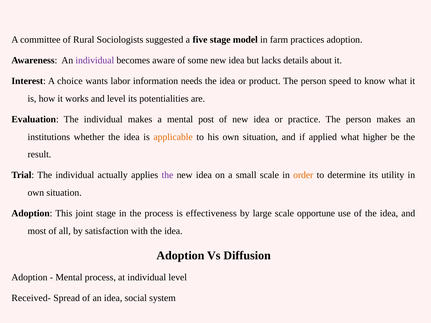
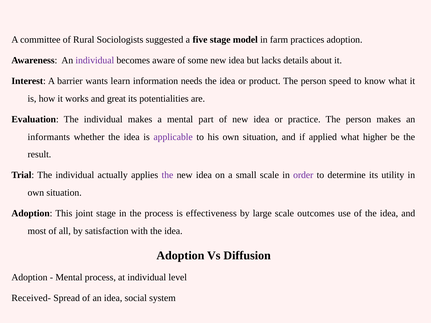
choice: choice -> barrier (70, 81)
labor: labor -> learn (120, 81)
and level: level -> great (116, 99)
post: post -> part (206, 119)
institutions: institutions -> informants (49, 137)
applicable colour: orange -> purple (173, 137)
order colour: orange -> purple (303, 175)
opportune: opportune -> outcomes (316, 213)
